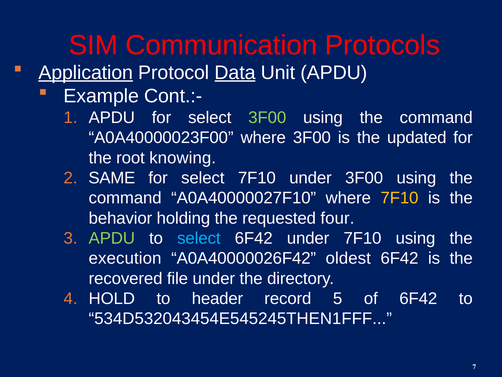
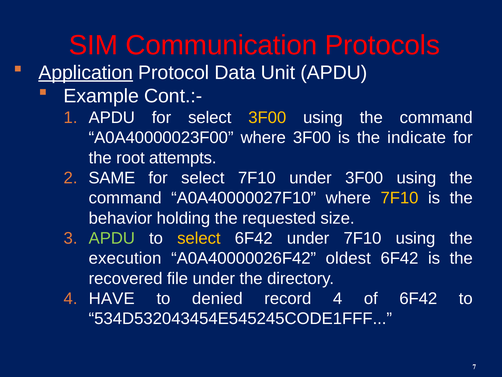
Data underline: present -> none (235, 72)
3F00 colour: light green -> yellow (267, 117)
updated: updated -> indicate (417, 138)
knowing: knowing -> attempts (183, 158)
four: four -> size (338, 218)
select colour: light blue -> yellow (199, 238)
HOLD: HOLD -> HAVE (112, 298)
header: header -> denied (217, 298)
record 5: 5 -> 4 (338, 298)
534D532043454E545245THEN1FFF: 534D532043454E545245THEN1FFF -> 534D532043454E545245CODE1FFF (240, 318)
